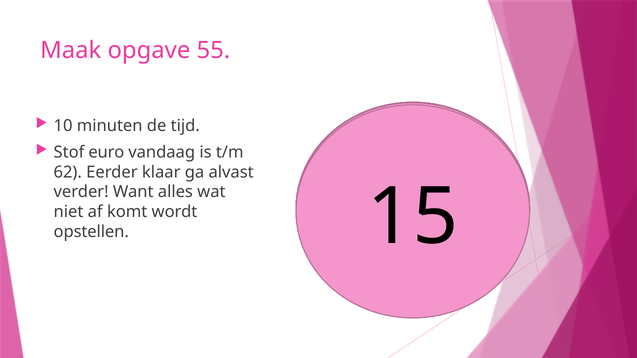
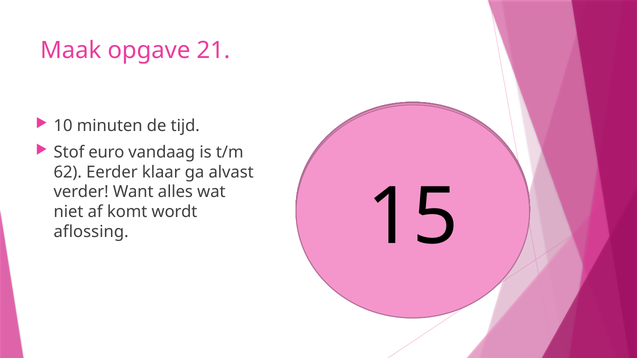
55: 55 -> 21 (213, 50)
opstellen: opstellen -> aflossing (91, 232)
